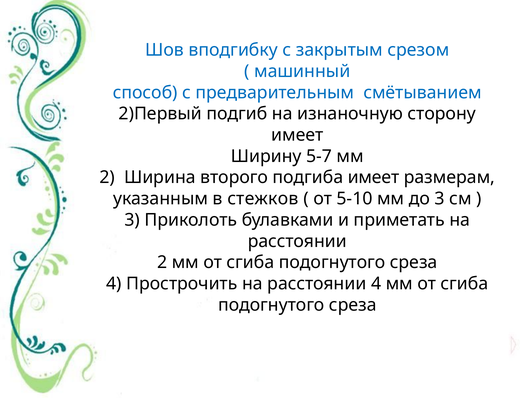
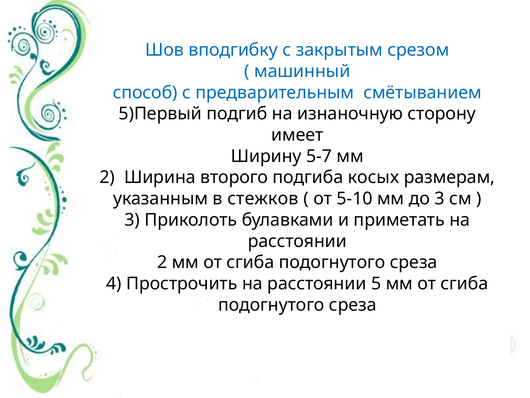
2)Первый: 2)Первый -> 5)Первый (160, 114)
подгиба имеет: имеет -> косых (373, 177)
расстоянии 4: 4 -> 5 (376, 283)
